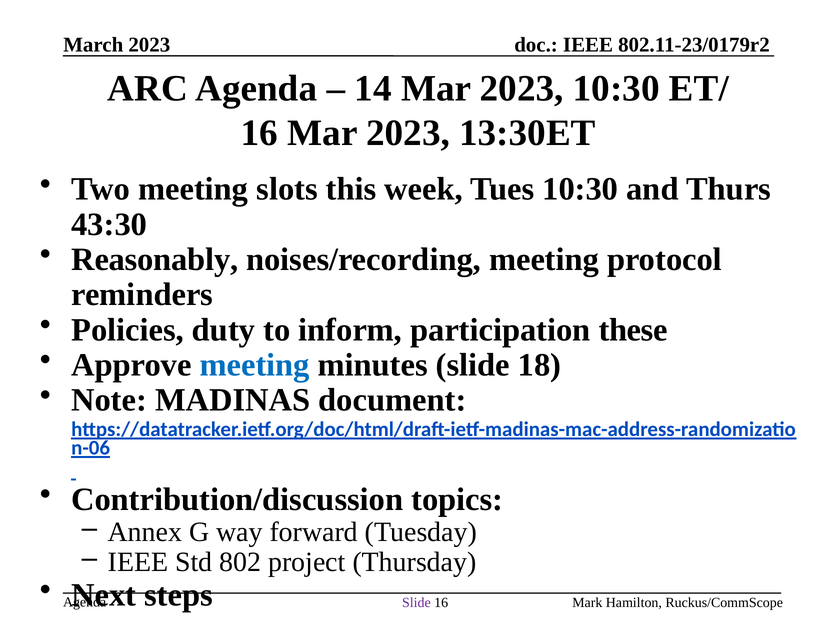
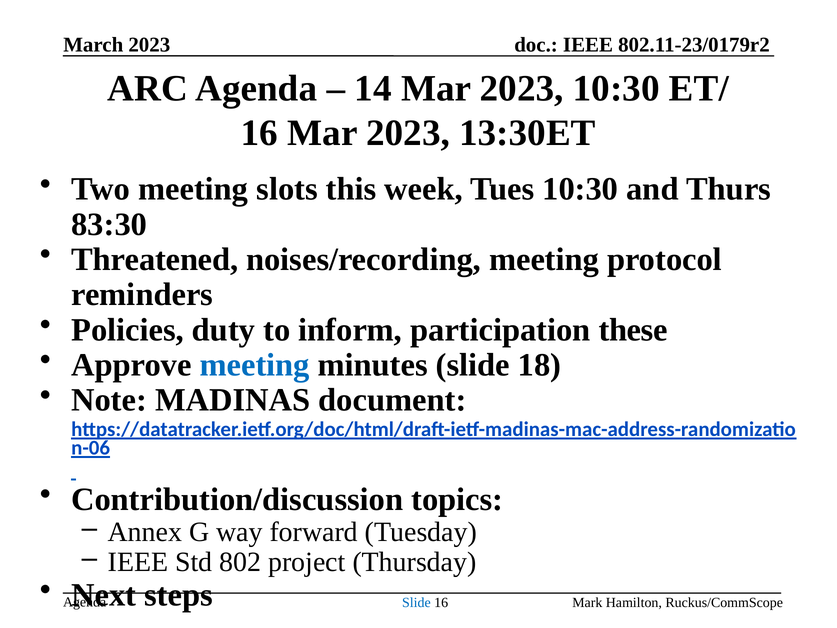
43:30: 43:30 -> 83:30 (109, 224)
Reasonably: Reasonably -> Threatened (155, 259)
Slide colour: purple -> blue (416, 602)
